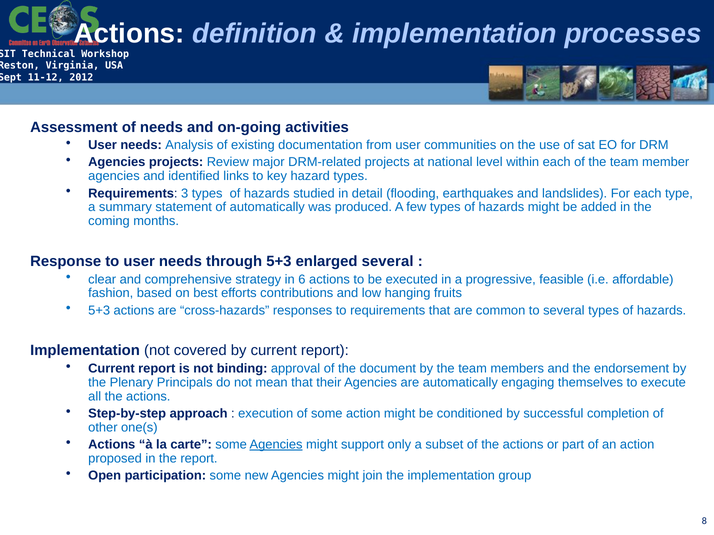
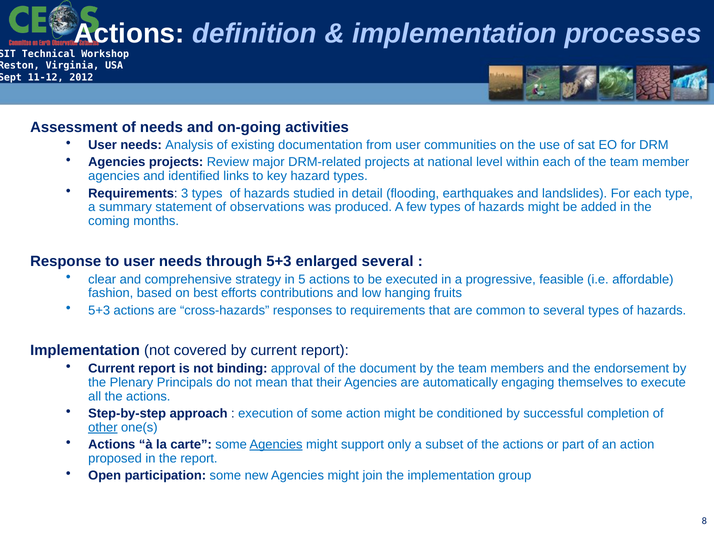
of automatically: automatically -> observations (267, 207)
6: 6 -> 5 (302, 280)
other underline: none -> present (103, 428)
